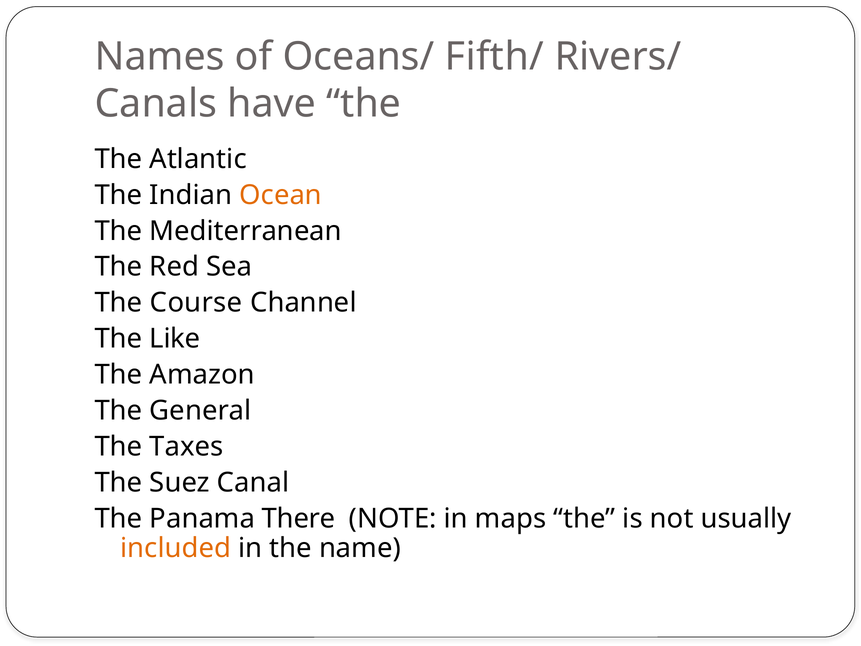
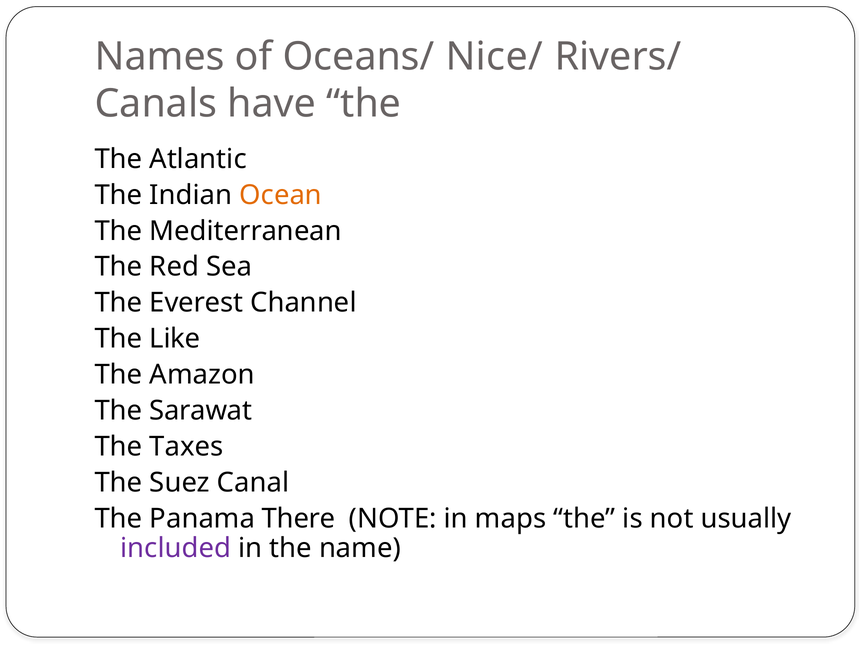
Fifth/: Fifth/ -> Nice/ (494, 57)
Course: Course -> Everest (196, 303)
General: General -> Sarawat (201, 411)
included colour: orange -> purple (176, 548)
